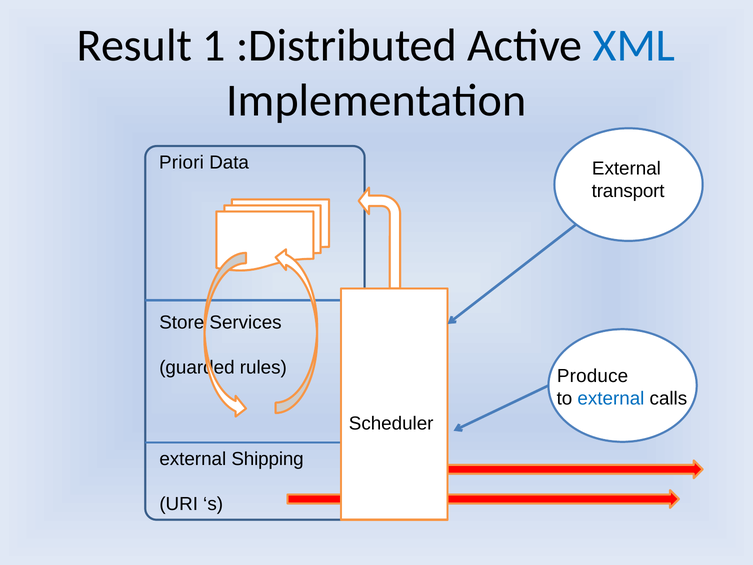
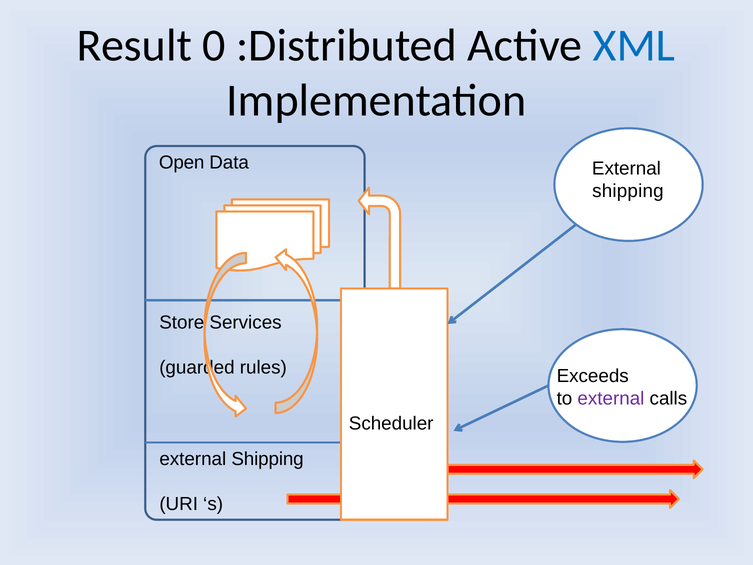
1: 1 -> 0 (214, 45)
Priori: Priori -> Open (182, 162)
transport: transport -> shipping (628, 191)
Produce: Produce -> Exceeds (593, 376)
external colour: blue -> purple (611, 398)
